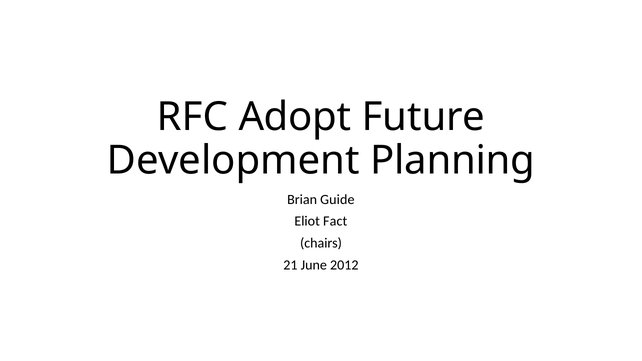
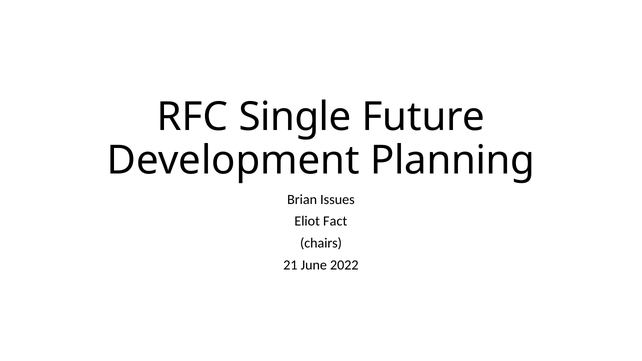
Adopt: Adopt -> Single (295, 117)
Guide: Guide -> Issues (337, 200)
2012: 2012 -> 2022 (344, 265)
